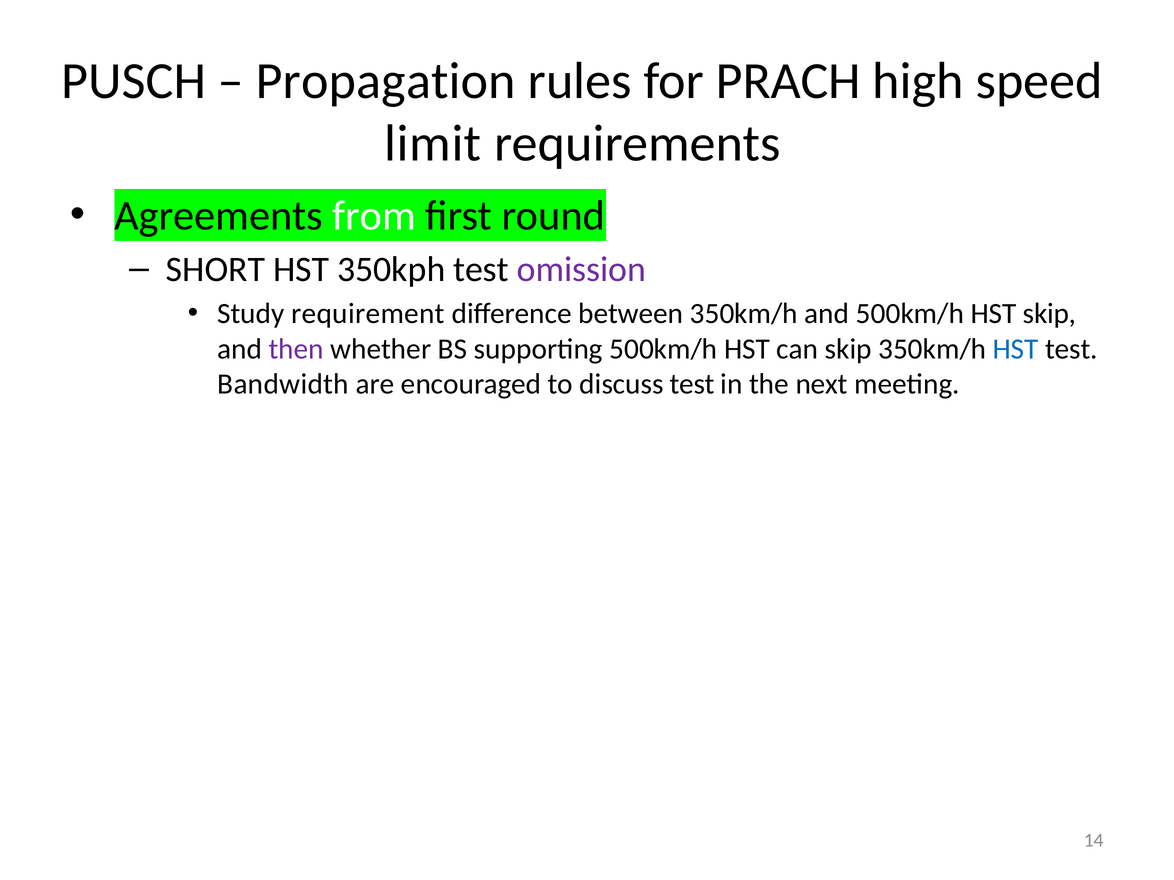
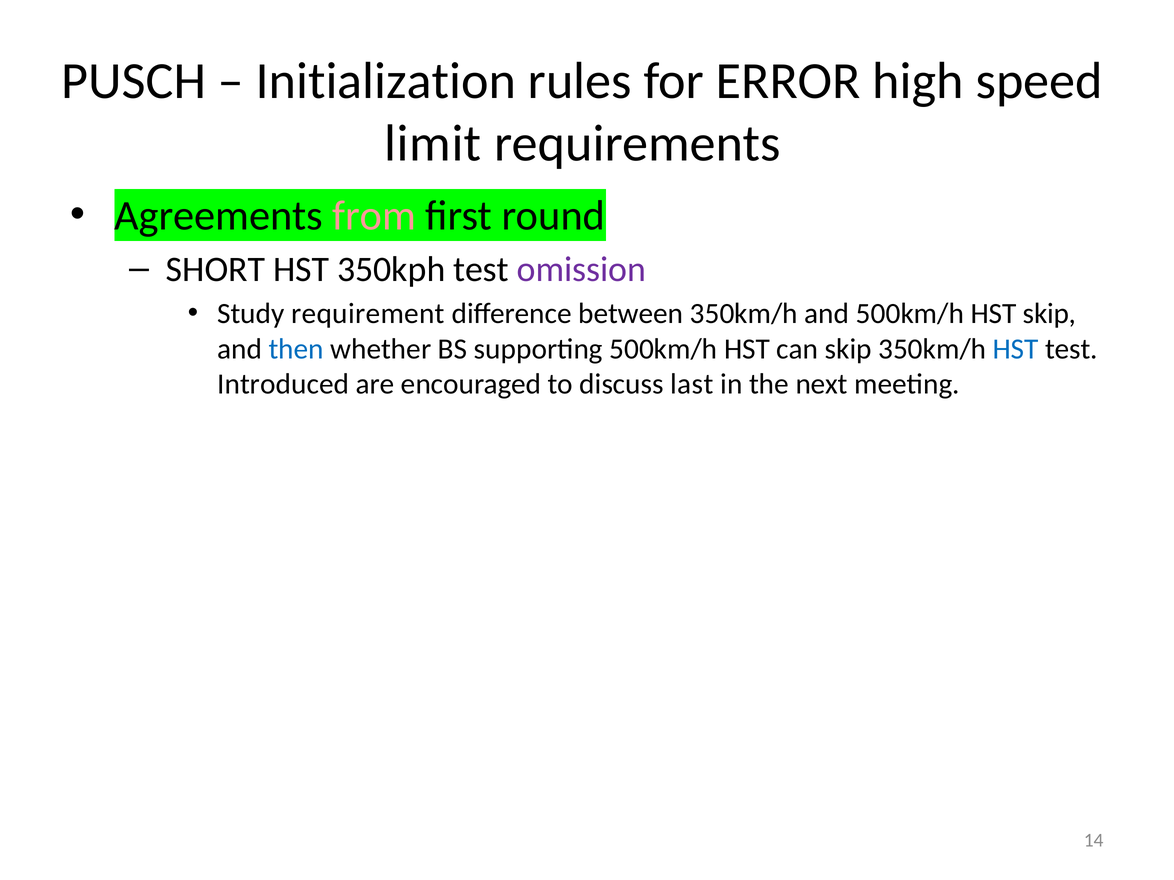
Propagation: Propagation -> Initialization (386, 81)
PRACH: PRACH -> ERROR (788, 81)
from colour: white -> pink (374, 216)
then colour: purple -> blue (296, 349)
Bandwidth: Bandwidth -> Introduced (283, 384)
discuss test: test -> last (692, 384)
